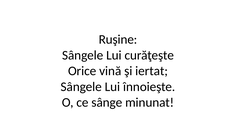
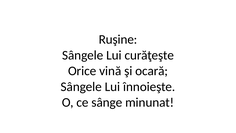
iertat: iertat -> ocară (152, 71)
